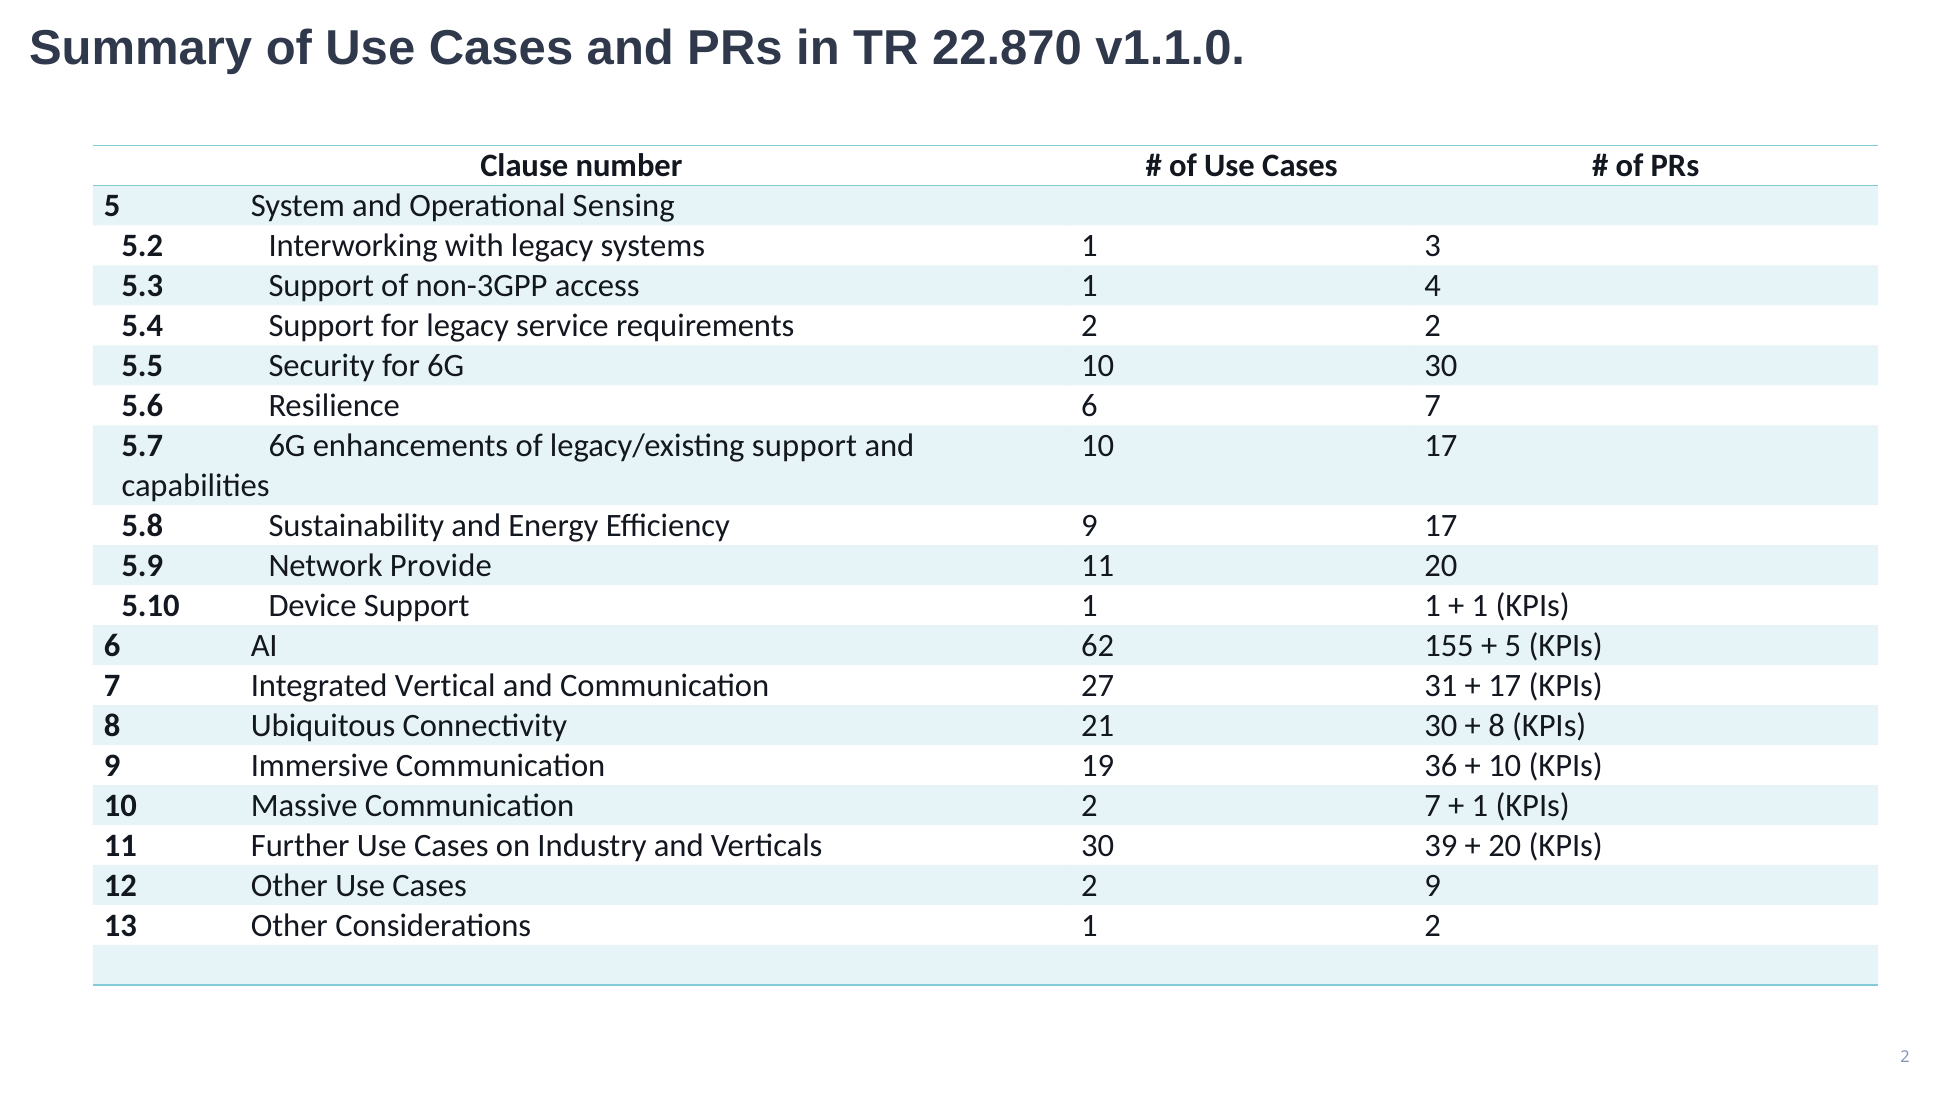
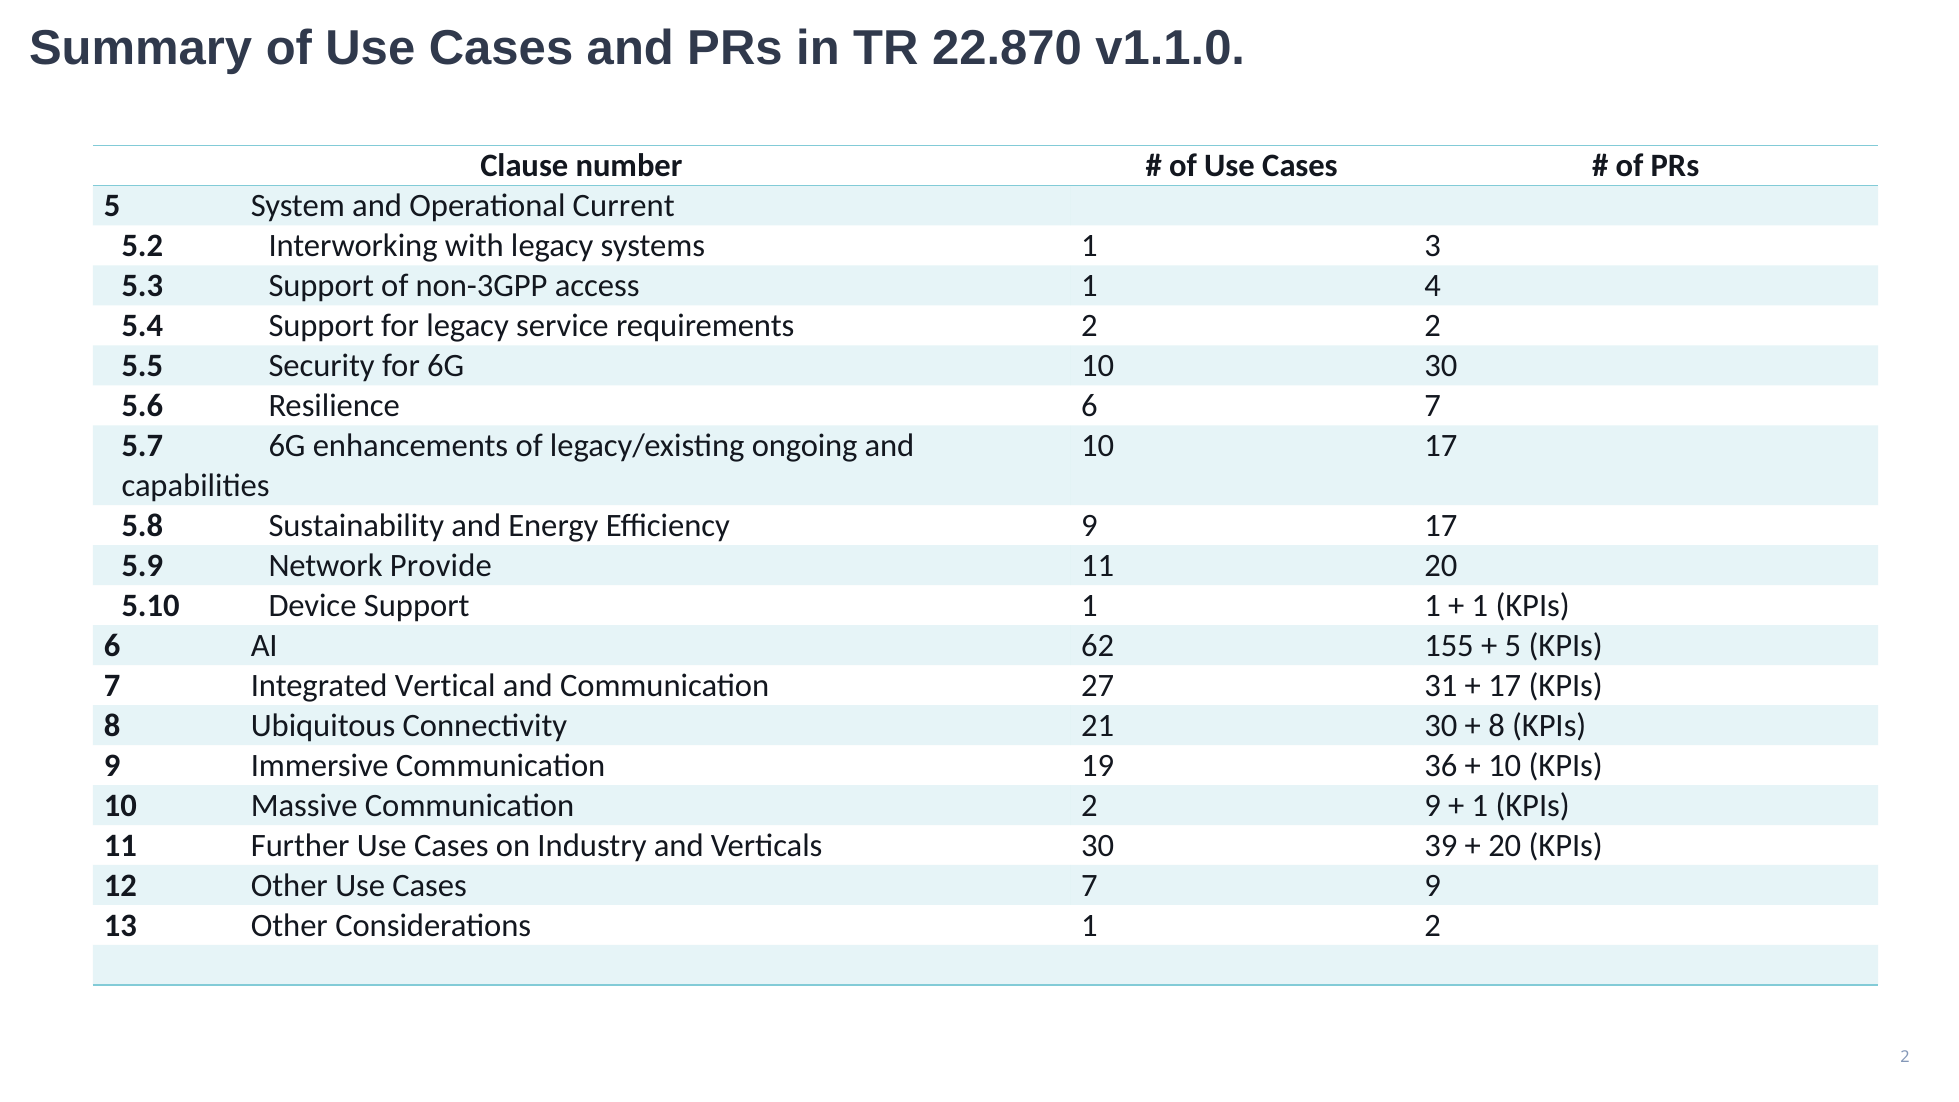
Sensing: Sensing -> Current (624, 206)
legacy/existing support: support -> ongoing (805, 446)
2 7: 7 -> 9 (1433, 805)
Cases 2: 2 -> 7 (1089, 885)
